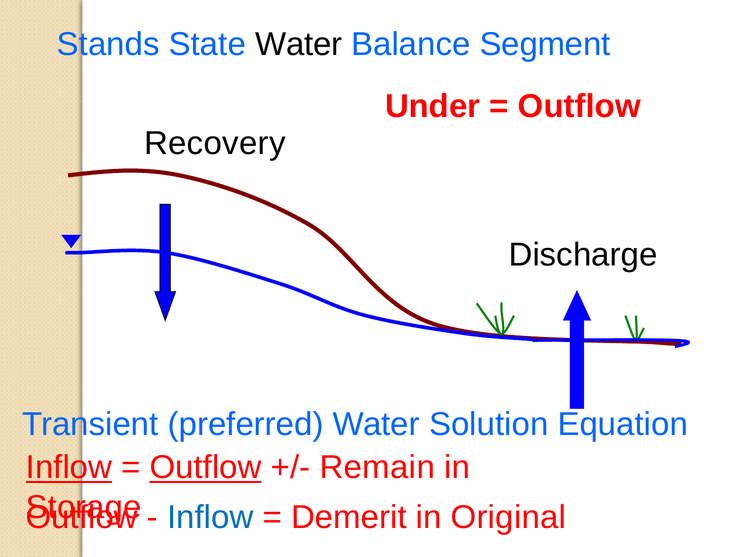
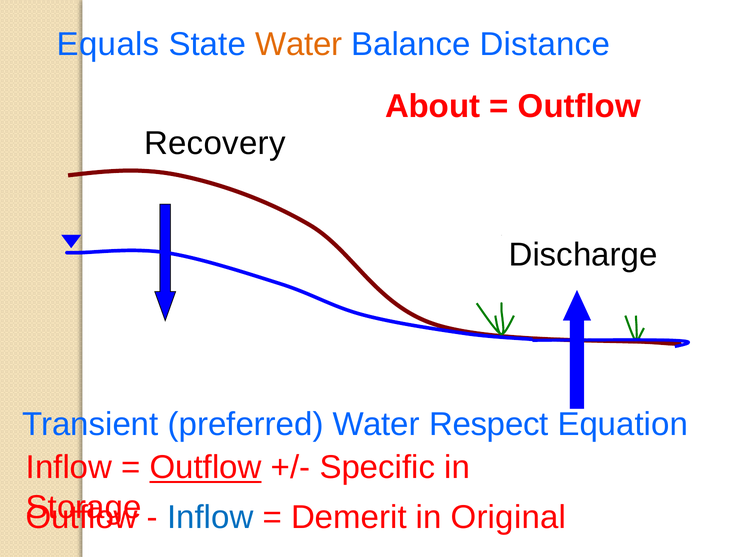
Stands: Stands -> Equals (108, 44)
Water colour: black -> orange (299, 44)
Segment: Segment -> Distance (545, 44)
Under: Under -> About (433, 106)
Solution: Solution -> Respect (489, 424)
Inflow underline: present -> none (69, 468)
Remain: Remain -> Specific (377, 468)
